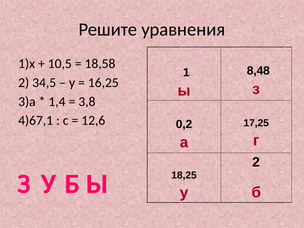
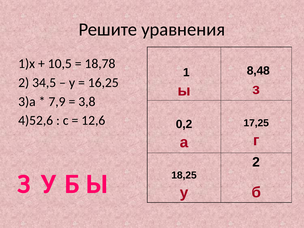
18,58: 18,58 -> 18,78 (100, 64)
1,4: 1,4 -> 7,9 (57, 102)
4)67,1: 4)67,1 -> 4)52,6 (36, 121)
